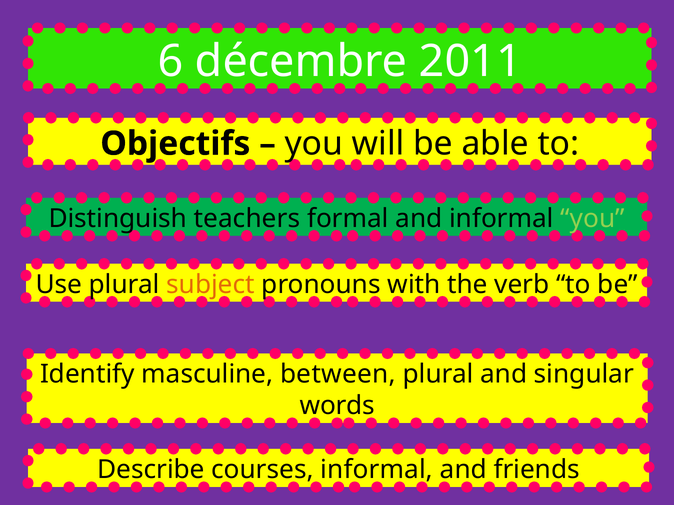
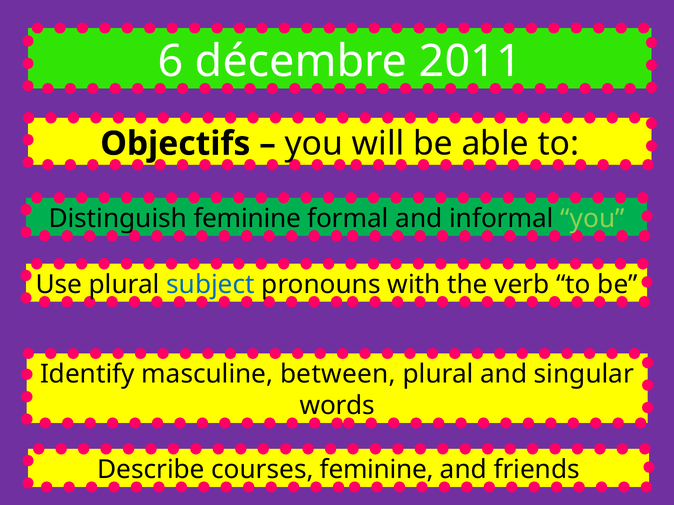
Distinguish teachers: teachers -> feminine (247, 219)
subject colour: orange -> blue (211, 285)
courses informal: informal -> feminine (377, 470)
